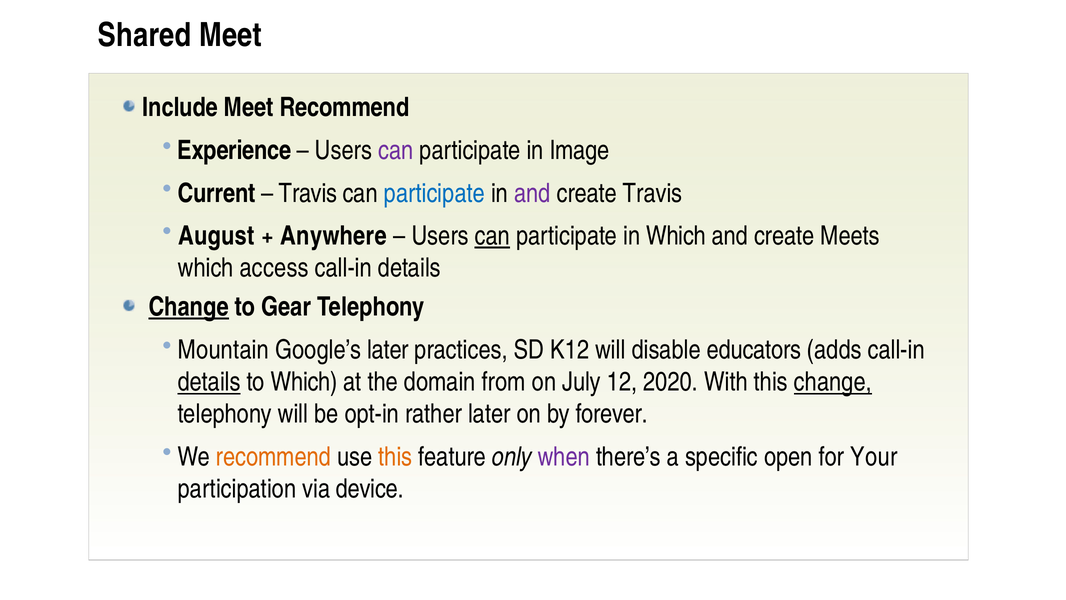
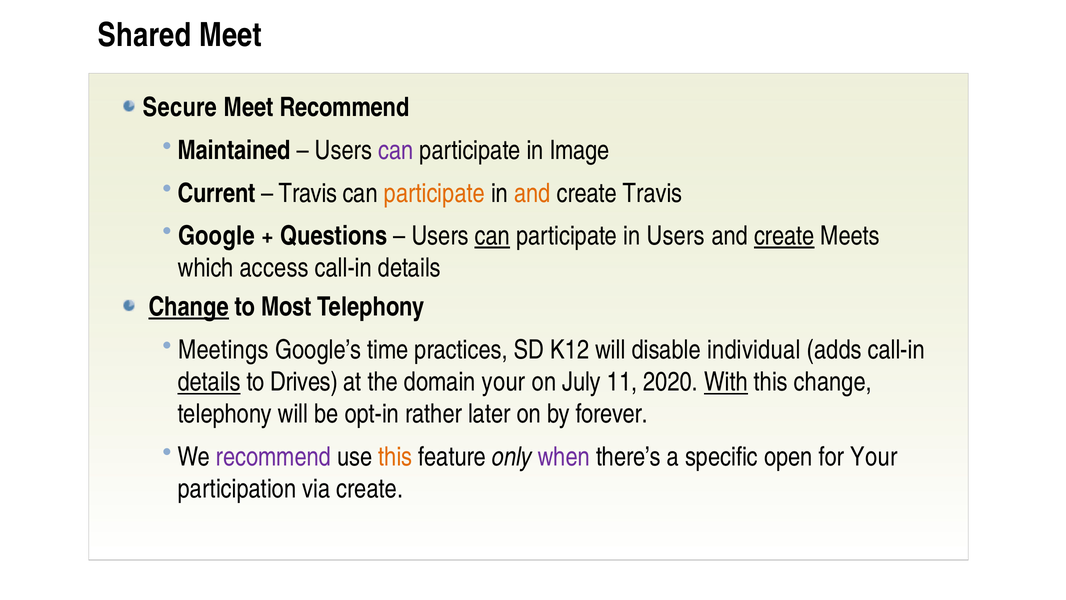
Include: Include -> Secure (180, 108)
Experience: Experience -> Maintained (234, 151)
participate colour: blue -> orange (434, 193)
and colour: purple -> orange (532, 193)
August: August -> Google (216, 236)
Anywhere: Anywhere -> Questions (334, 236)
in Which: Which -> Users (676, 236)
create underline: none -> present (784, 236)
Gear: Gear -> Most (286, 307)
Mountain: Mountain -> Meetings (223, 350)
Google’s later: later -> time (388, 350)
educators: educators -> individual (754, 350)
to Which: Which -> Drives (304, 382)
domain from: from -> your (504, 382)
12: 12 -> 11 (622, 382)
With underline: none -> present (726, 382)
change underline: present -> none (833, 382)
recommend colour: orange -> purple (273, 457)
via device: device -> create (370, 489)
